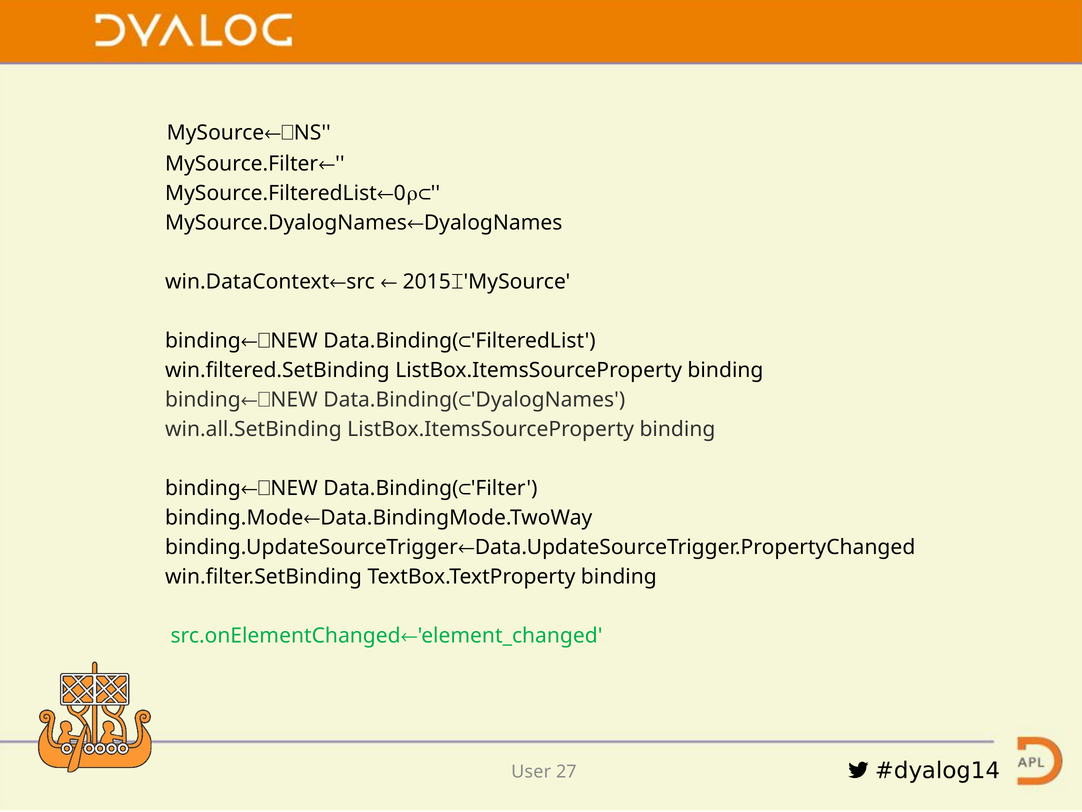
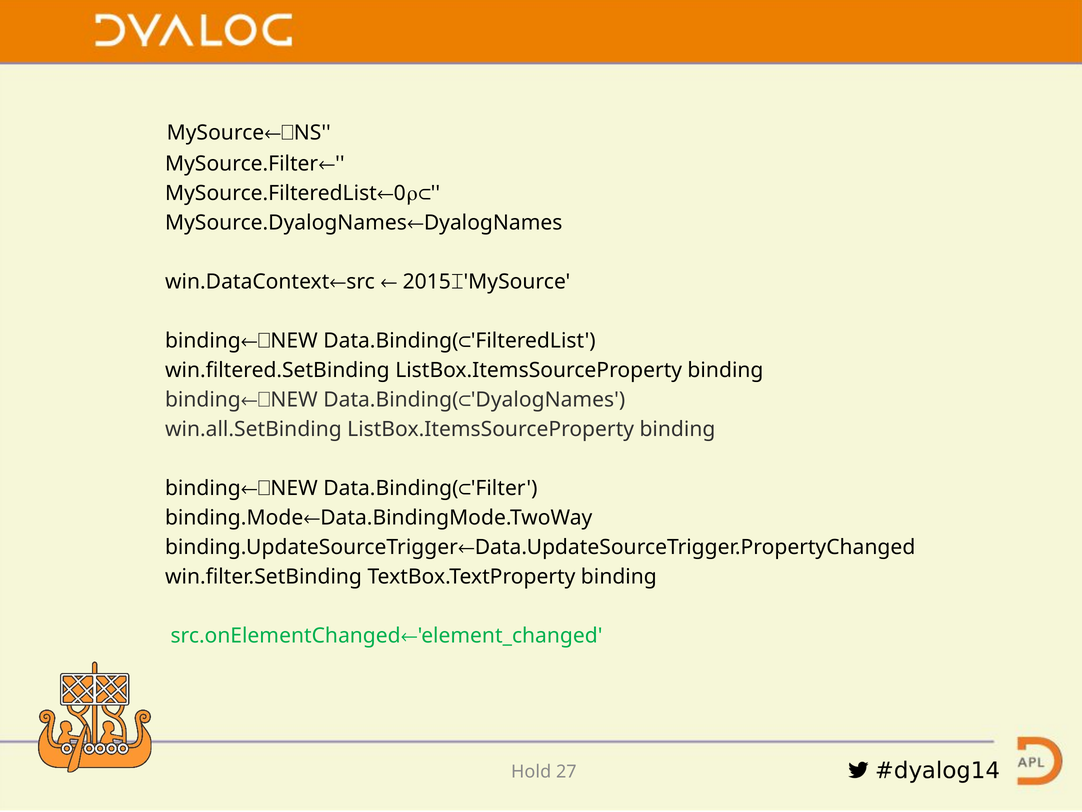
User: User -> Hold (531, 771)
